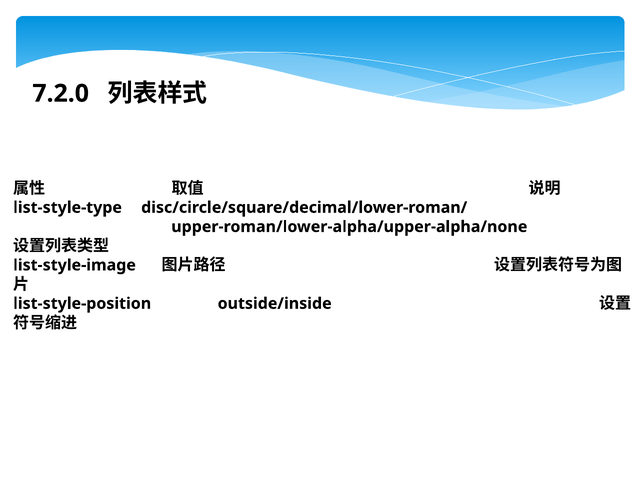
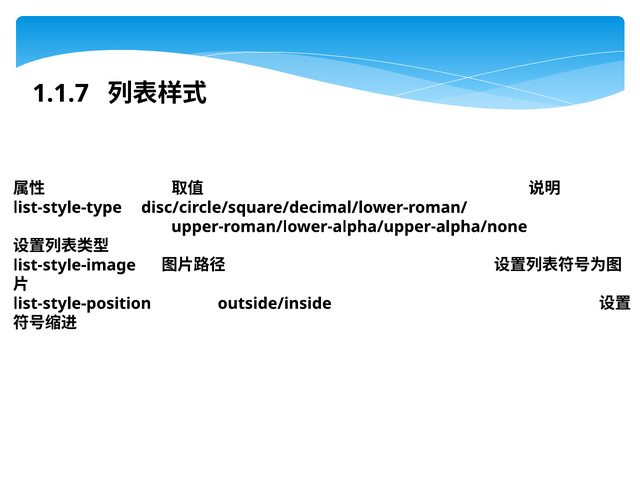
7.2.0: 7.2.0 -> 1.1.7 (61, 93)
